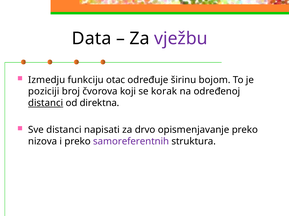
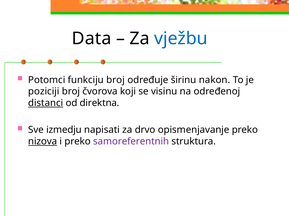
vježbu colour: purple -> blue (181, 39)
Izmedju: Izmedju -> Potomci (47, 80)
funkciju otac: otac -> broj (116, 80)
bojom: bojom -> nakon (215, 80)
korak: korak -> visinu (164, 92)
Sve distanci: distanci -> izmedju (64, 130)
nizova underline: none -> present (43, 142)
